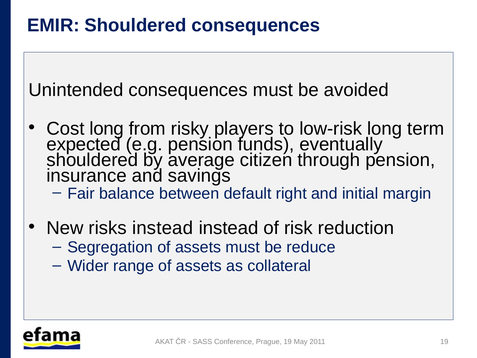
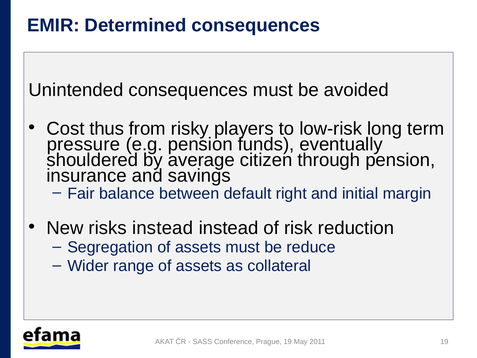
EMIR Shouldered: Shouldered -> Determined (136, 26)
Cost long: long -> thus (107, 129)
expected: expected -> pressure (83, 144)
